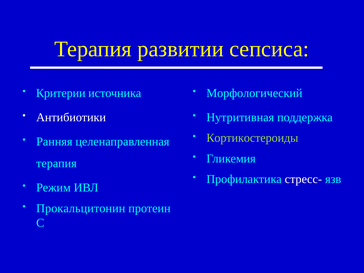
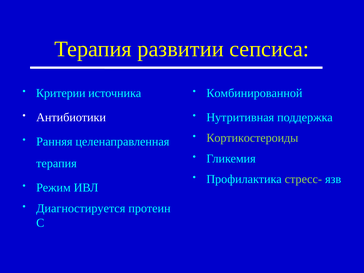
Морфологический: Морфологический -> Комбинированной (254, 93)
стресс- colour: white -> light green (303, 179)
Прокальцитонин: Прокальцитонин -> Диагностируется (81, 208)
